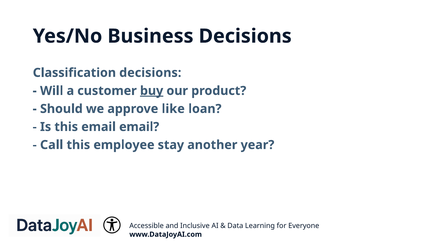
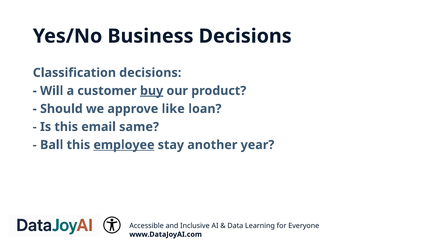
email email: email -> same (139, 127)
Call: Call -> Ball (52, 145)
employee underline: none -> present (124, 145)
